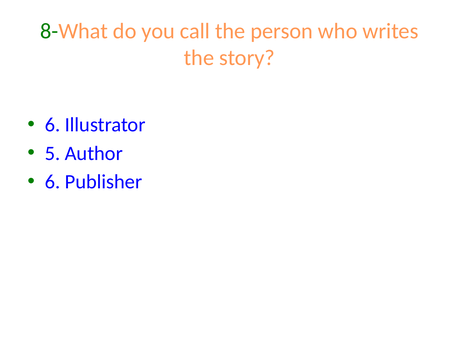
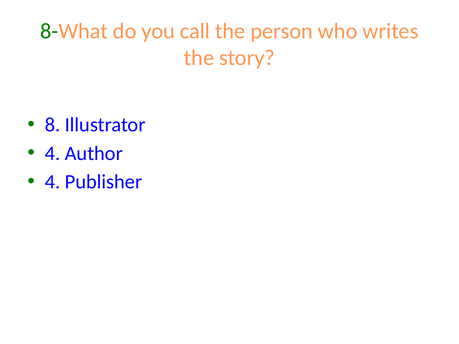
6: 6 -> 8 (52, 125)
5: 5 -> 4 (52, 153)
6: 6 -> 4 (52, 182)
